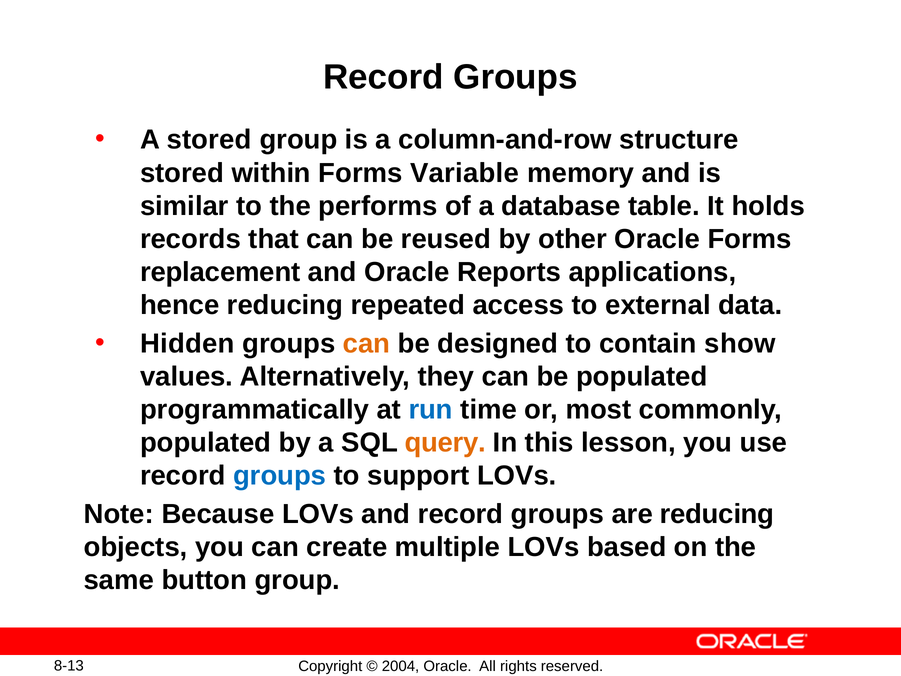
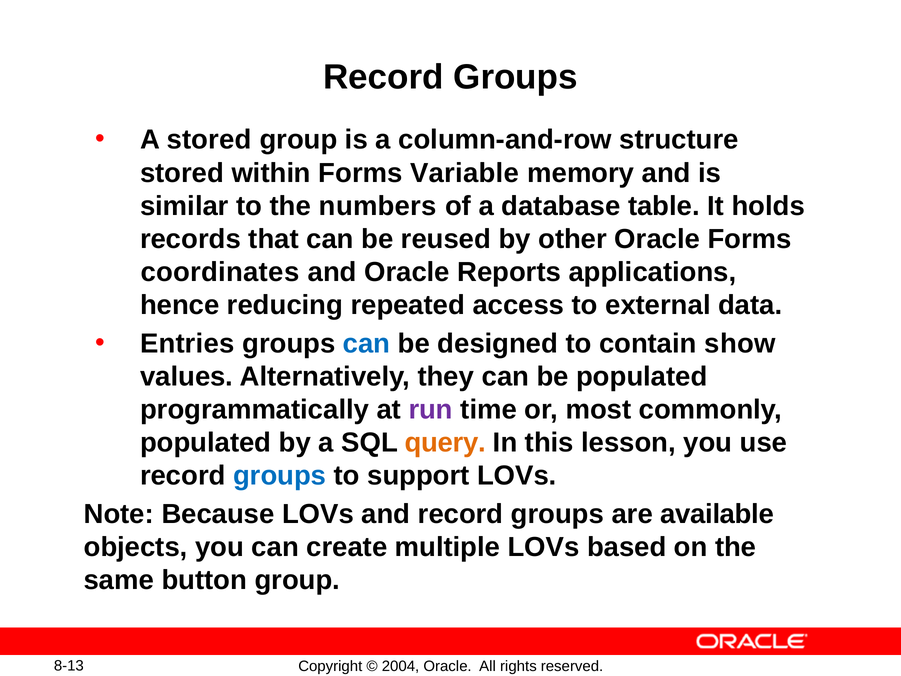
performs: performs -> numbers (378, 206)
replacement: replacement -> coordinates (220, 272)
Hidden: Hidden -> Entries (187, 343)
can colour: orange -> blue (367, 343)
run colour: blue -> purple (431, 410)
are reducing: reducing -> available (717, 514)
